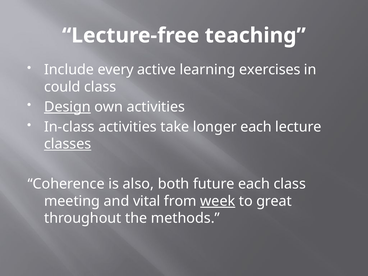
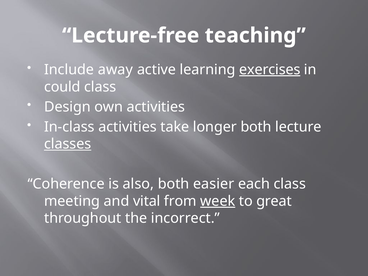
every: every -> away (115, 70)
exercises underline: none -> present (270, 70)
Design underline: present -> none (67, 107)
longer each: each -> both (256, 127)
future: future -> easier (214, 184)
methods: methods -> incorrect (185, 218)
